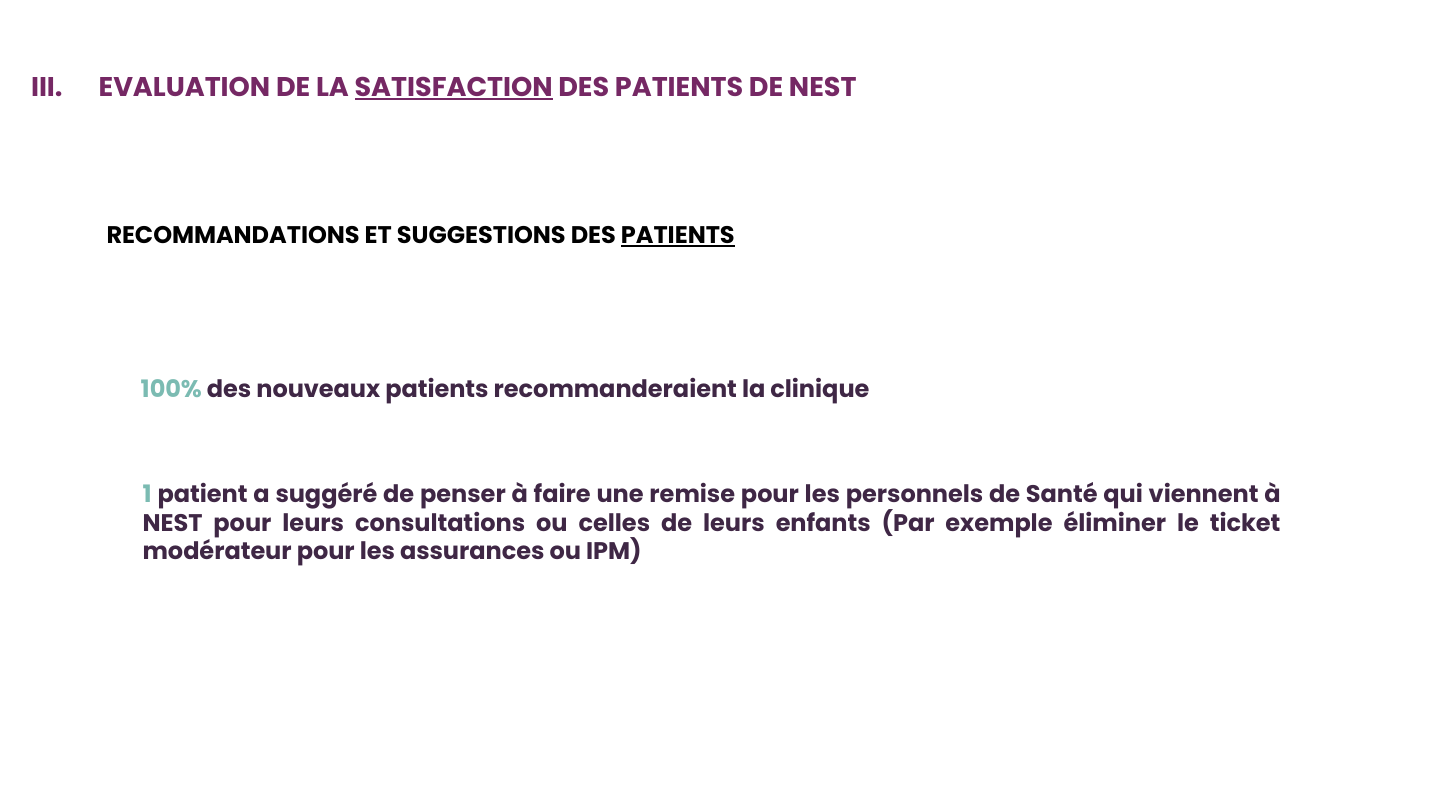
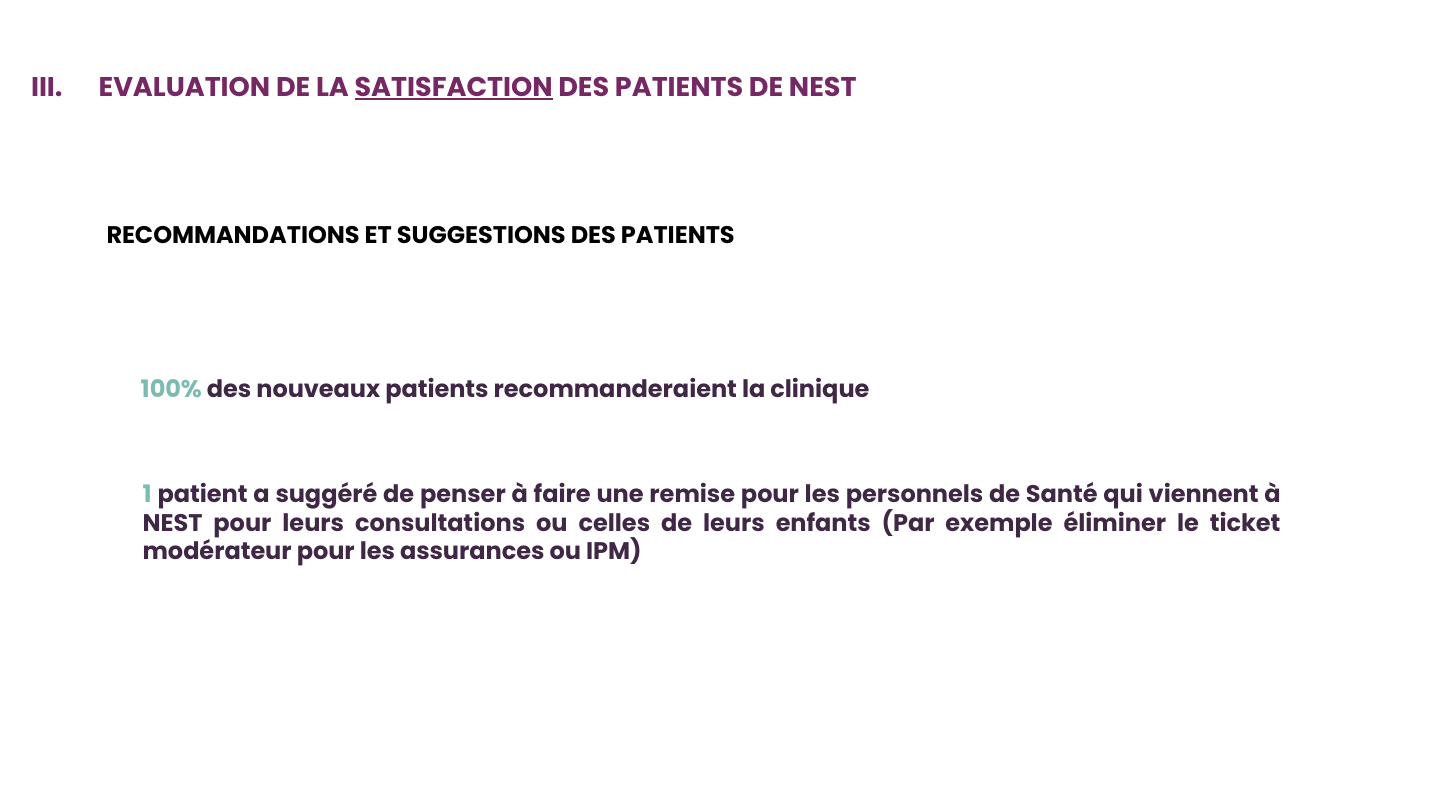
PATIENTS underline: present -> none (678, 235)
